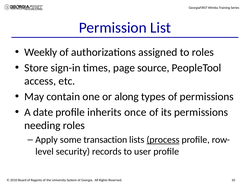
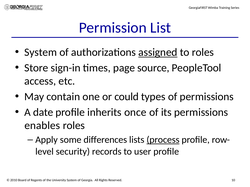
Weekly: Weekly -> System (41, 52)
assigned underline: none -> present (158, 52)
along: along -> could (127, 97)
needing: needing -> enables (42, 126)
transaction: transaction -> differences (105, 140)
